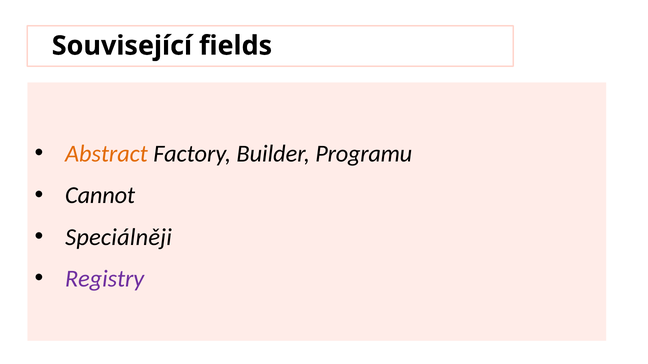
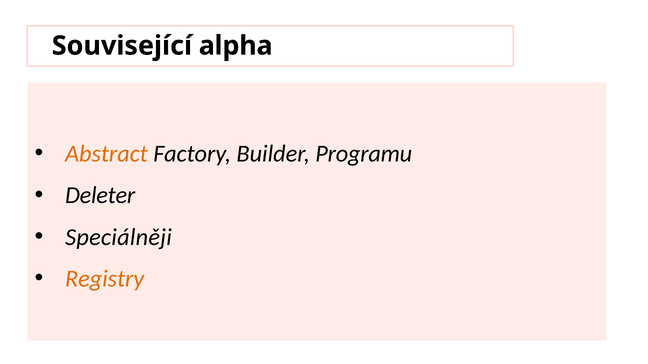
fields: fields -> alpha (236, 46)
Cannot: Cannot -> Deleter (100, 196)
Registry colour: purple -> orange (105, 279)
